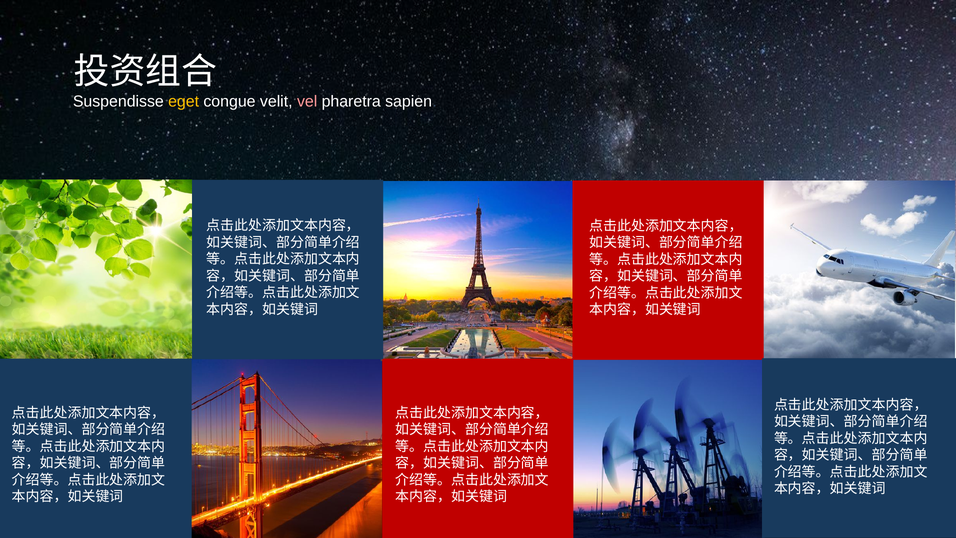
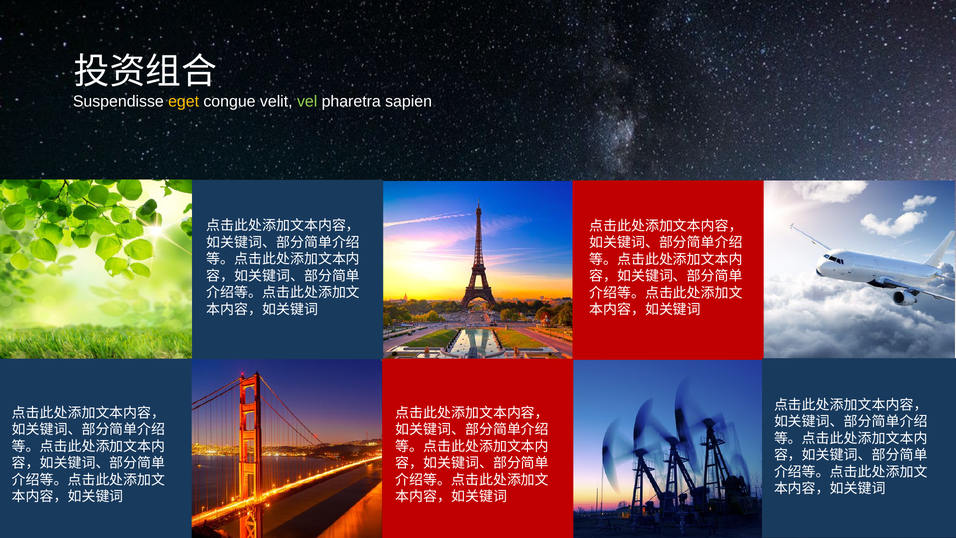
vel colour: pink -> light green (307, 101)
